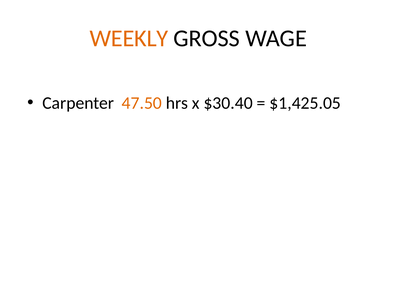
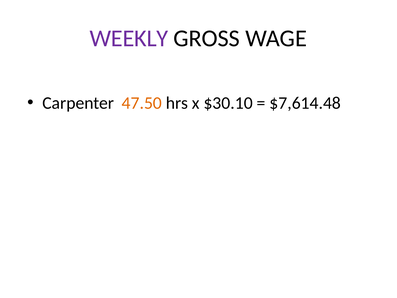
WEEKLY colour: orange -> purple (129, 38)
$30.40: $30.40 -> $30.10 (228, 103)
$1,425.05: $1,425.05 -> $7,614.48 (305, 103)
